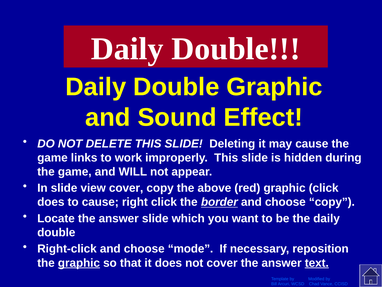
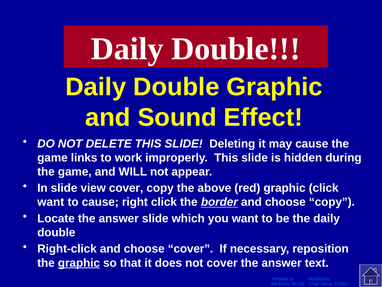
does: does -> want (51, 202)
choose mode: mode -> cover (191, 248)
text underline: present -> none (317, 262)
